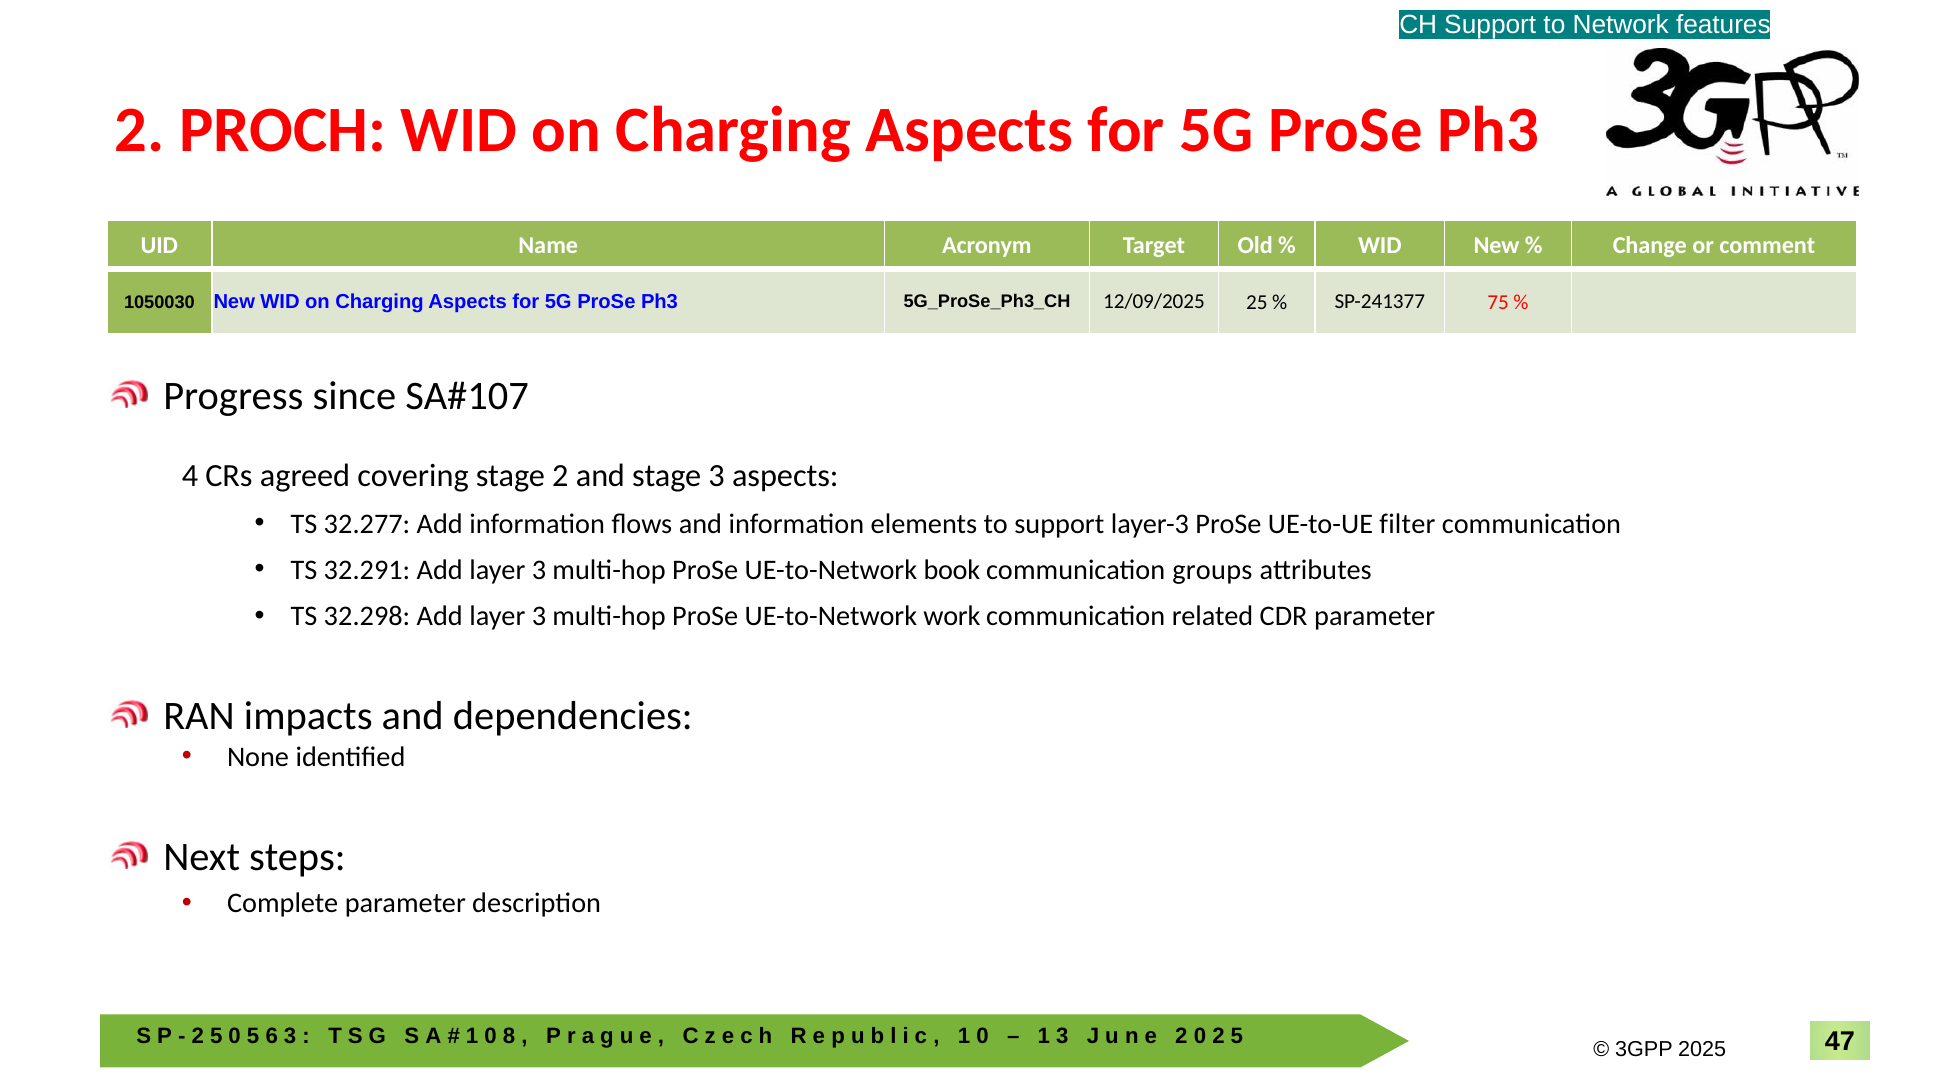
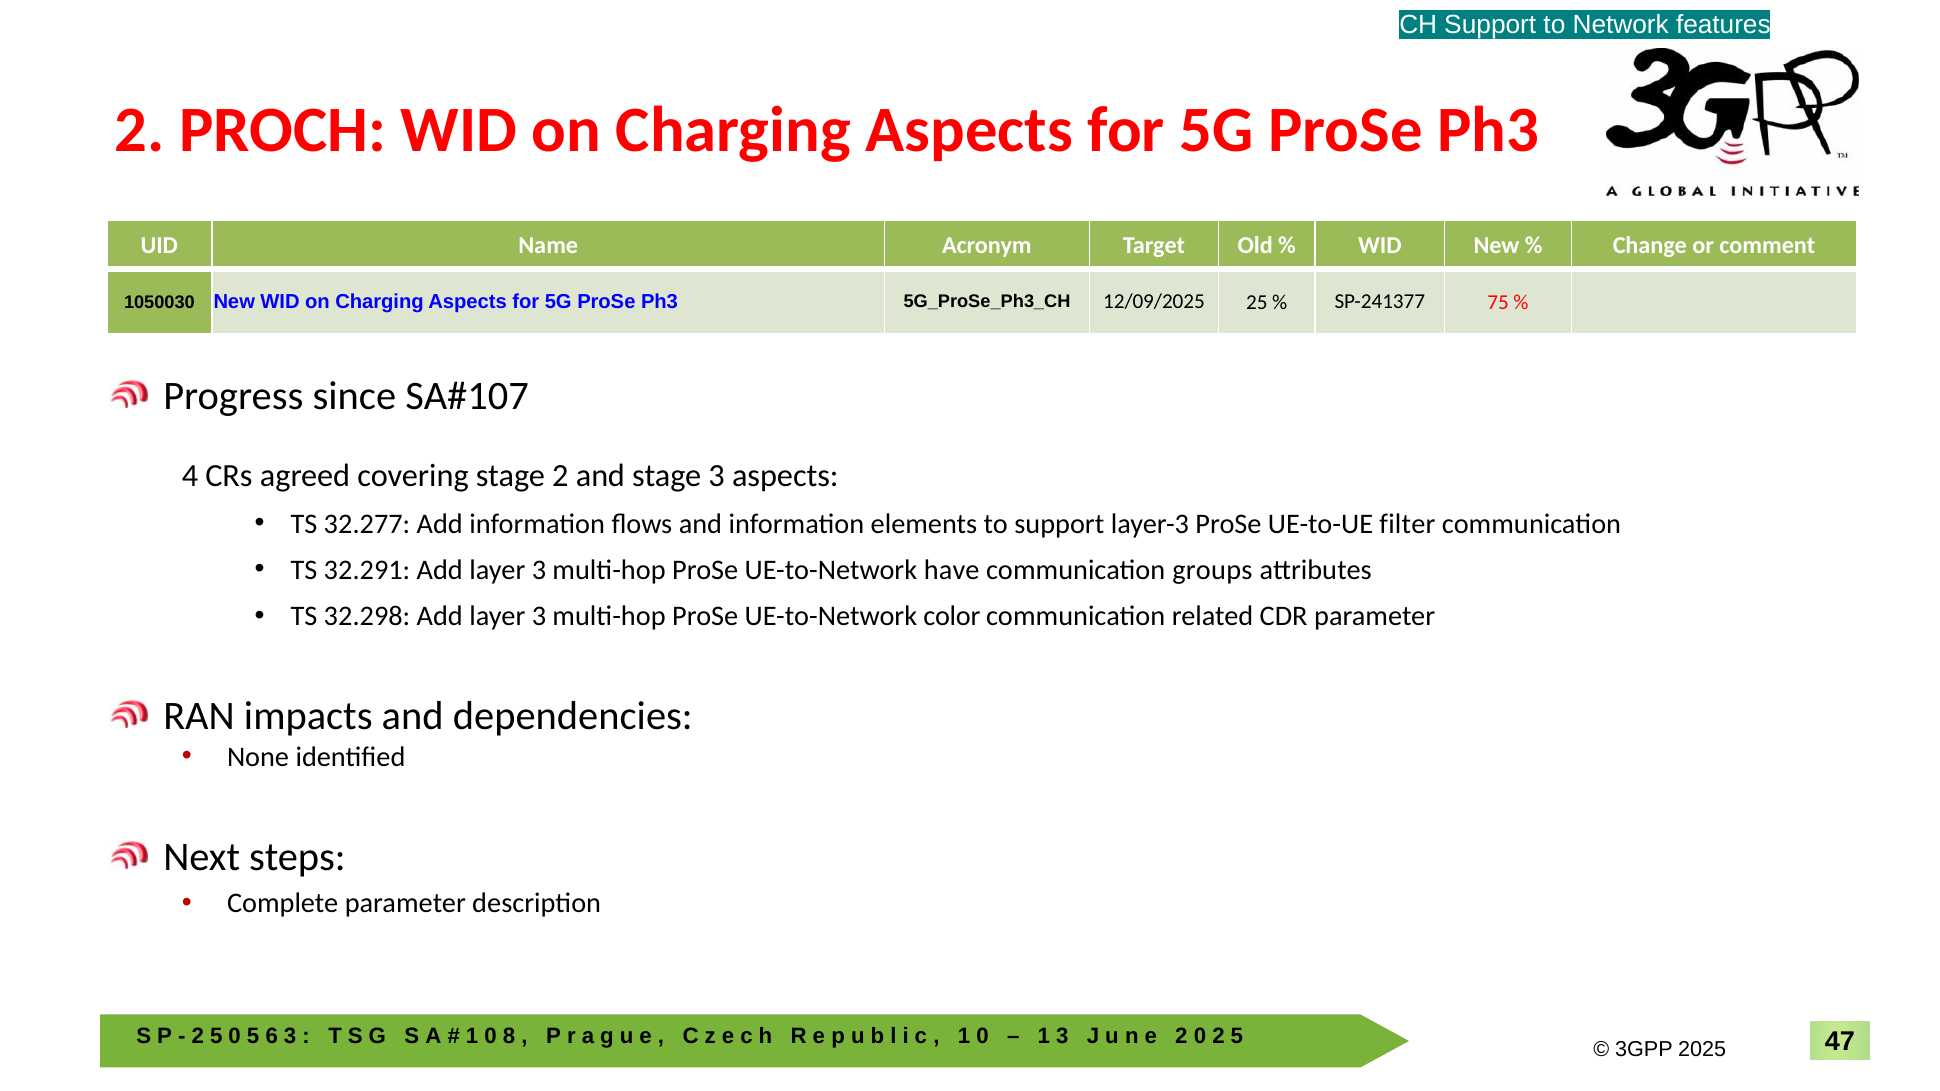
book: book -> have (952, 570)
work: work -> color (952, 616)
